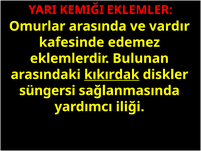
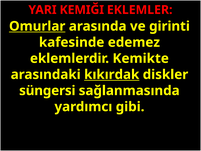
Omurlar underline: none -> present (37, 26)
vardır: vardır -> girinti (169, 26)
Bulunan: Bulunan -> Kemikte (141, 58)
iliği: iliği -> gibi (130, 107)
